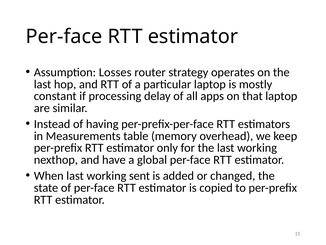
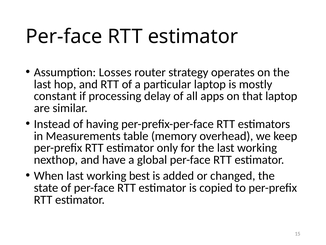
sent: sent -> best (140, 176)
